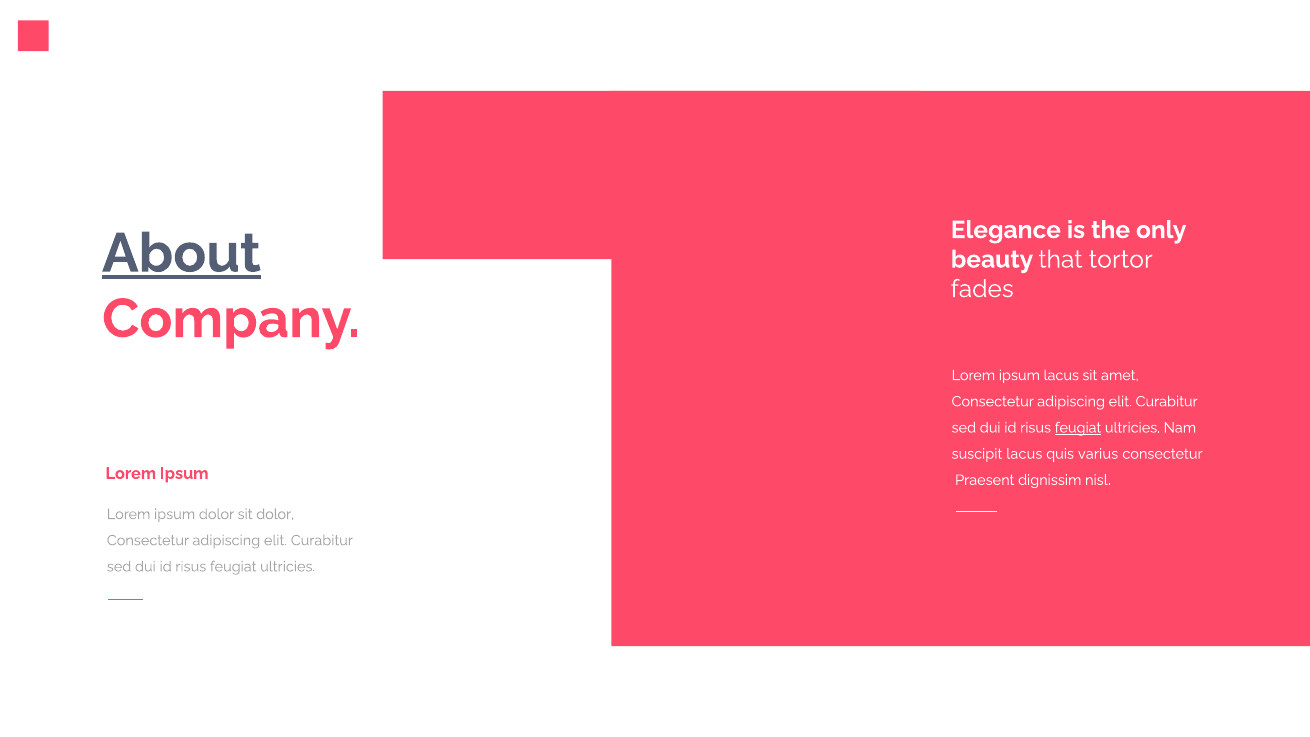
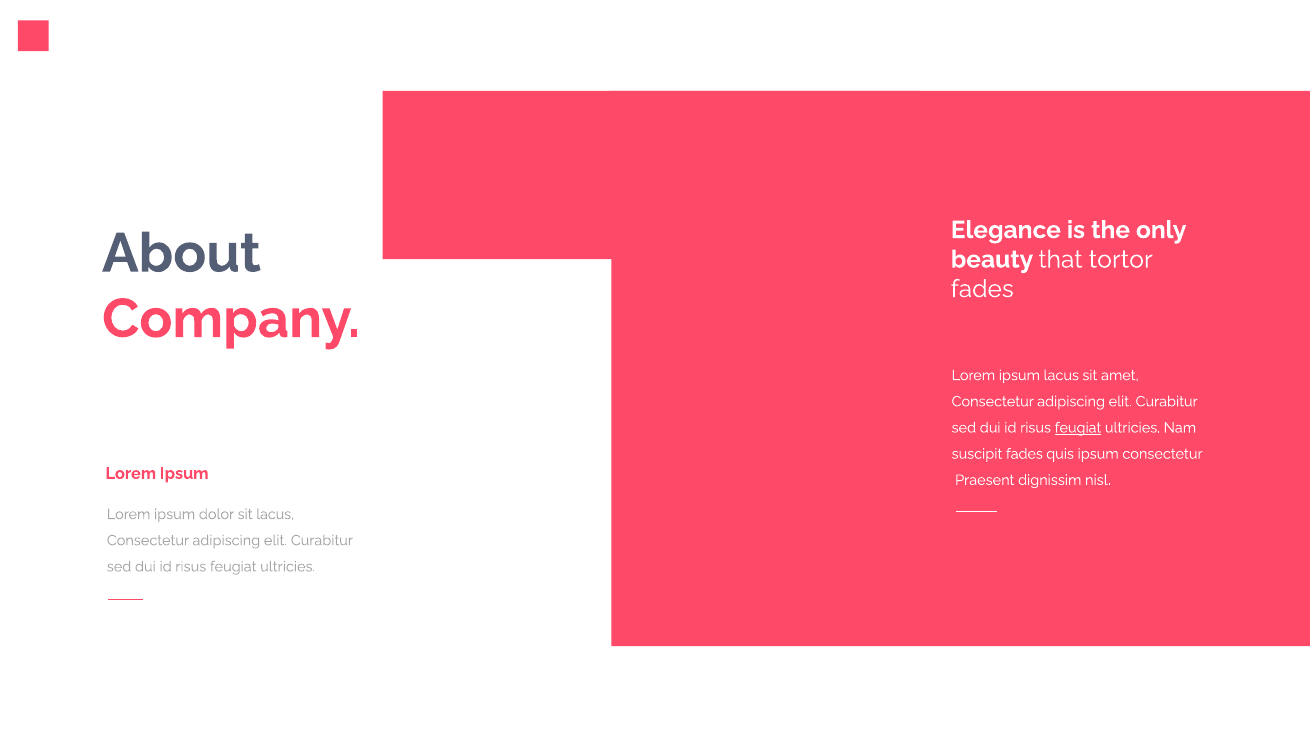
About underline: present -> none (181, 253)
suscipit lacus: lacus -> fades (1024, 454)
quis varius: varius -> ipsum (1098, 454)
sit dolor: dolor -> lacus (275, 514)
